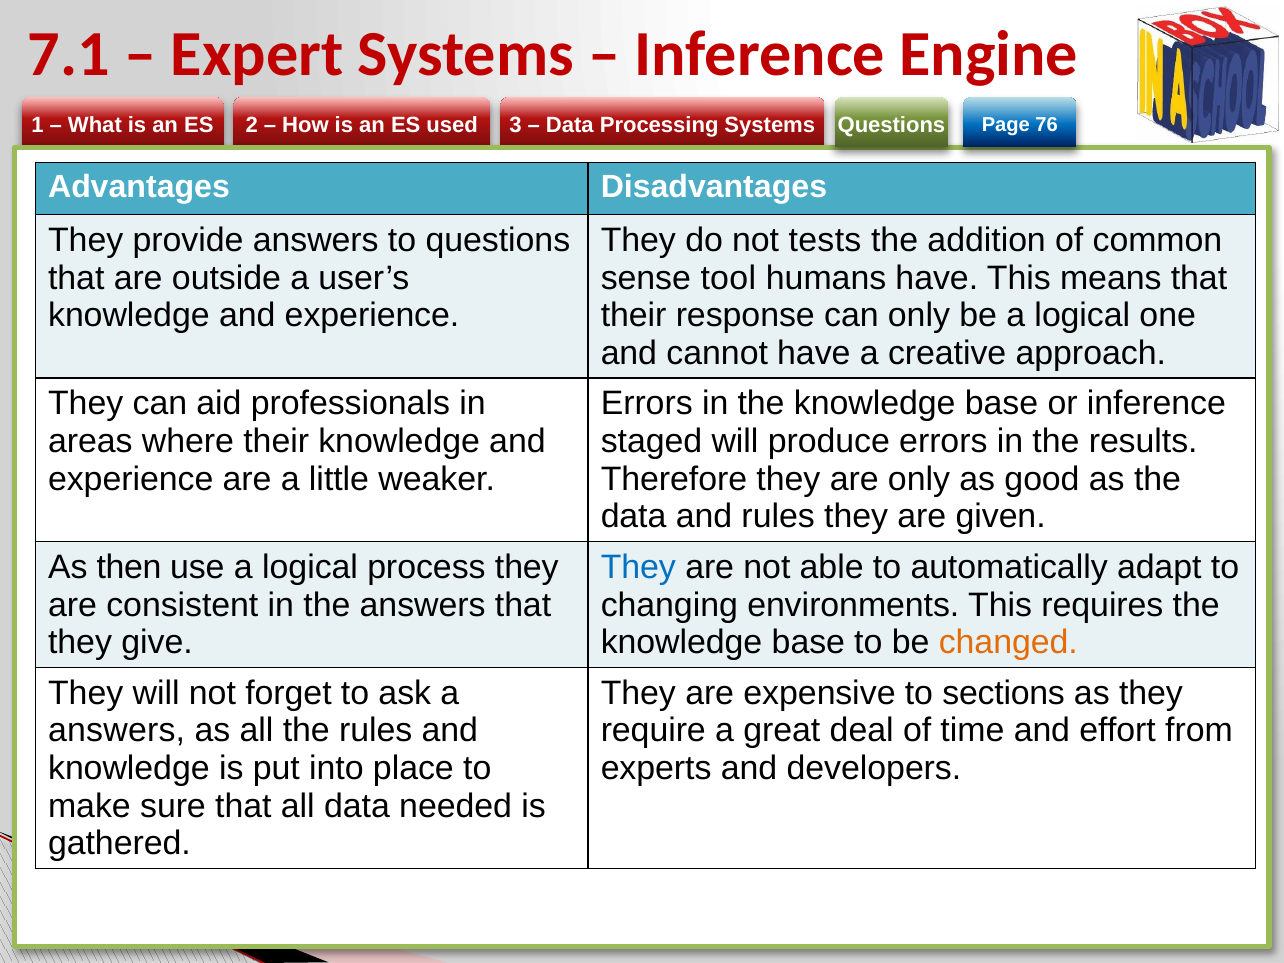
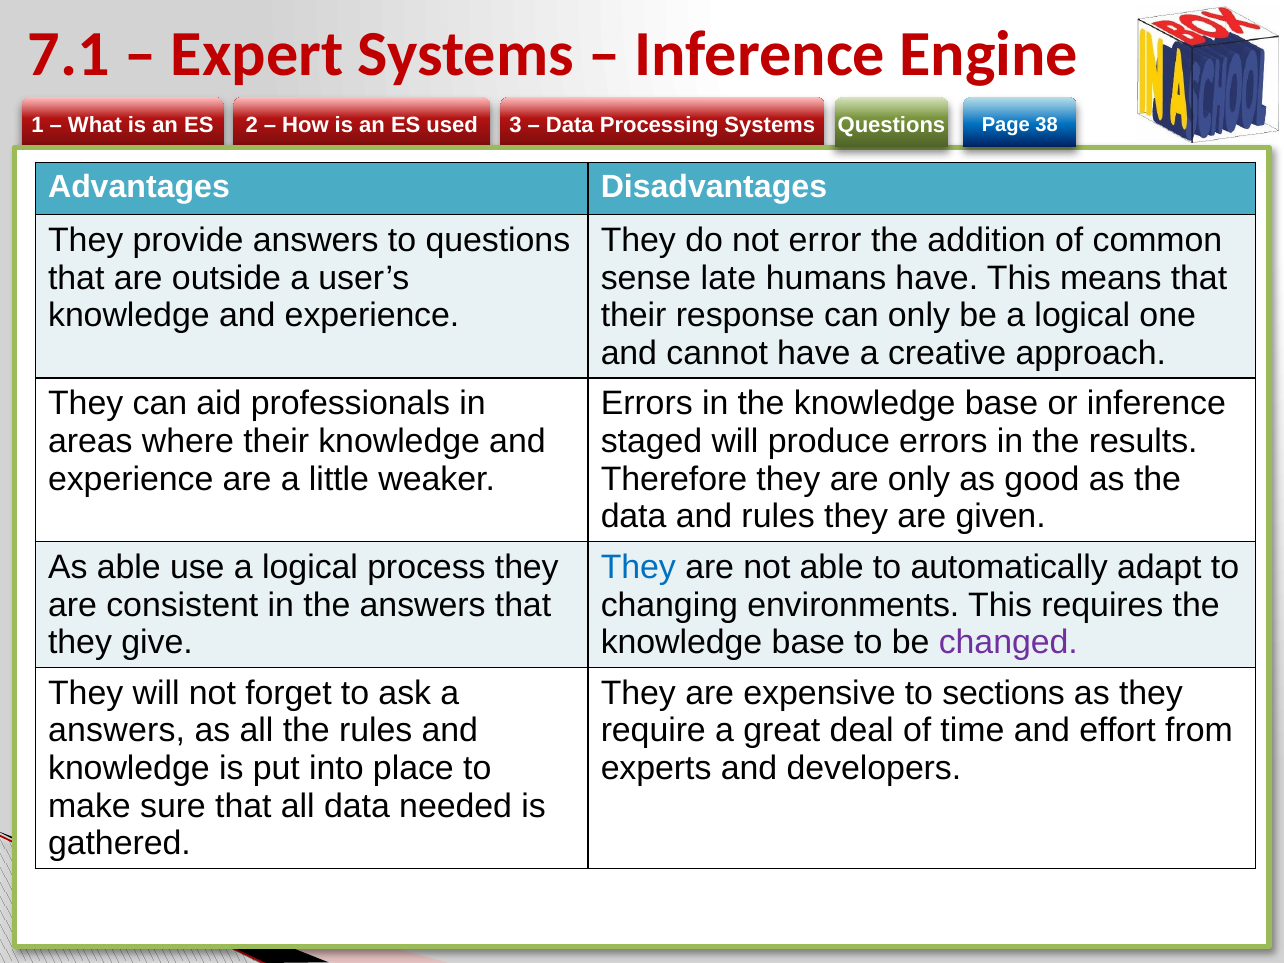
76: 76 -> 38 (1047, 125)
tests: tests -> error (825, 240)
tool: tool -> late (728, 278)
As then: then -> able (129, 567)
changed colour: orange -> purple (1008, 643)
